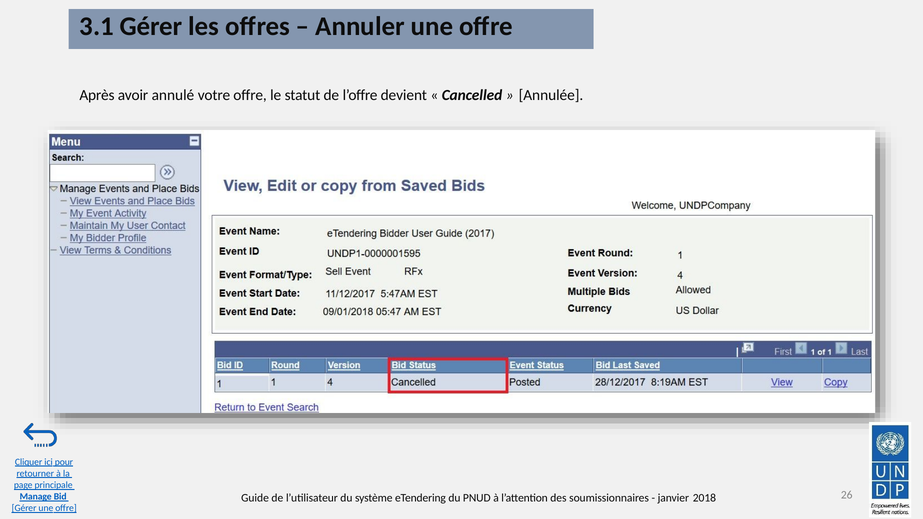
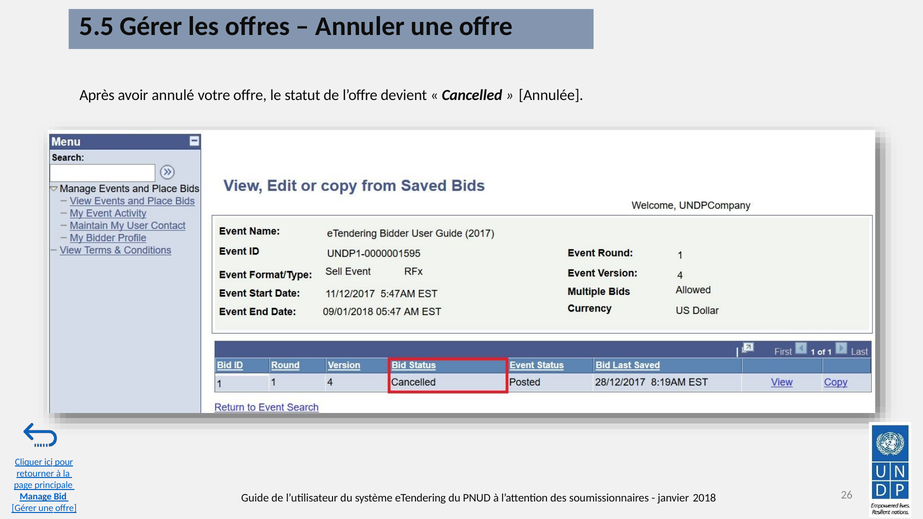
3.1: 3.1 -> 5.5 (97, 26)
